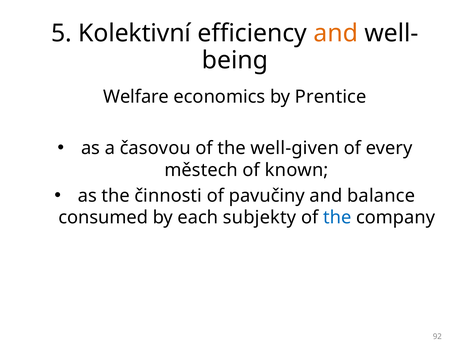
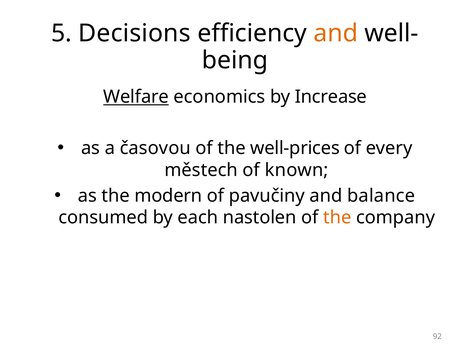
Kolektivní: Kolektivní -> Decisions (135, 33)
Welfare underline: none -> present (136, 97)
Prentice: Prentice -> Increase (331, 97)
well-given: well-given -> well-prices (295, 148)
činnosti: činnosti -> modern (168, 195)
subjekty: subjekty -> nastolen (260, 217)
the colour: blue -> orange (337, 217)
